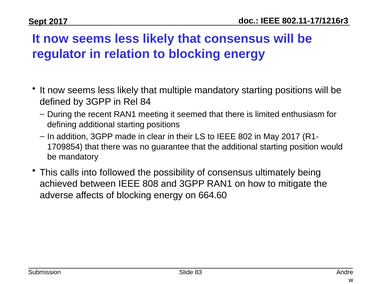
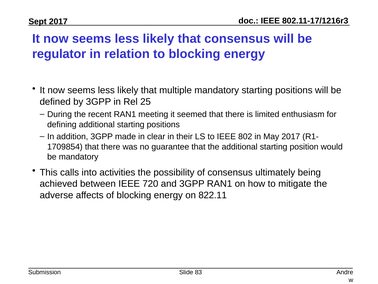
84: 84 -> 25 (146, 101)
followed: followed -> activities (117, 172)
808: 808 -> 720 (150, 183)
664.60: 664.60 -> 822.11 (213, 195)
